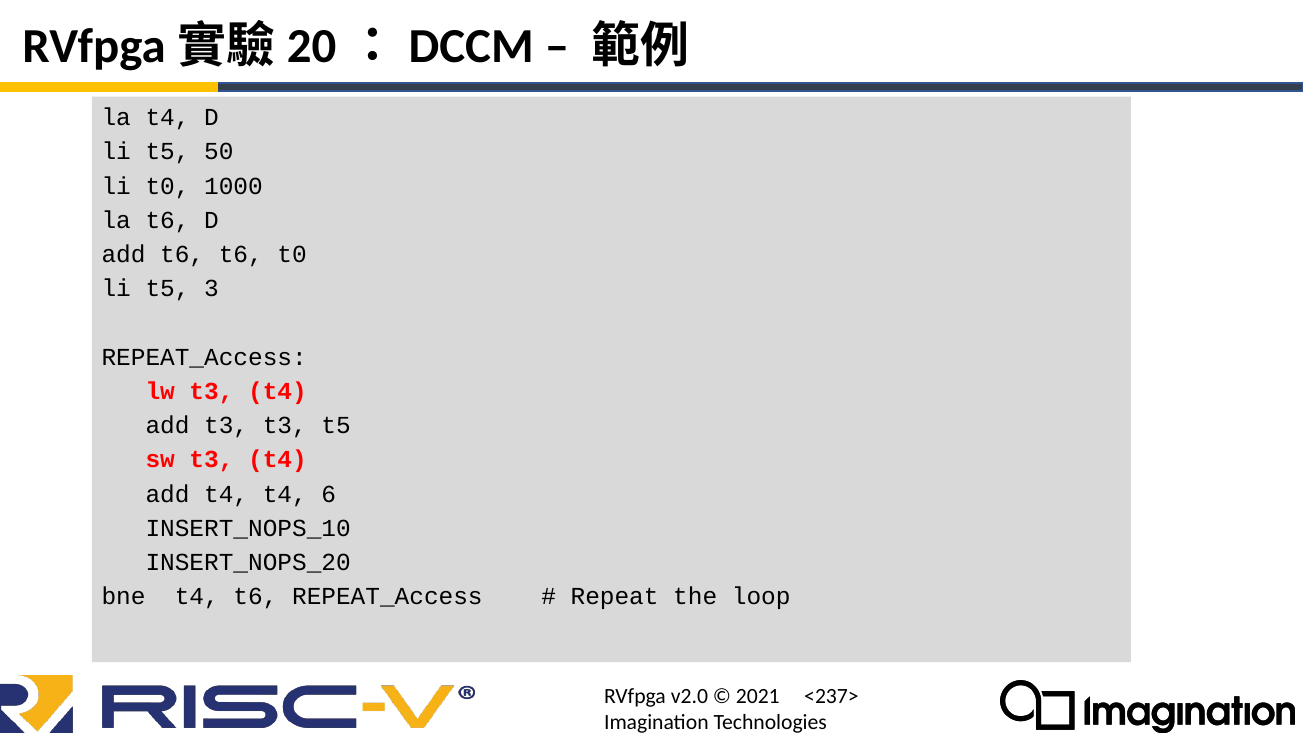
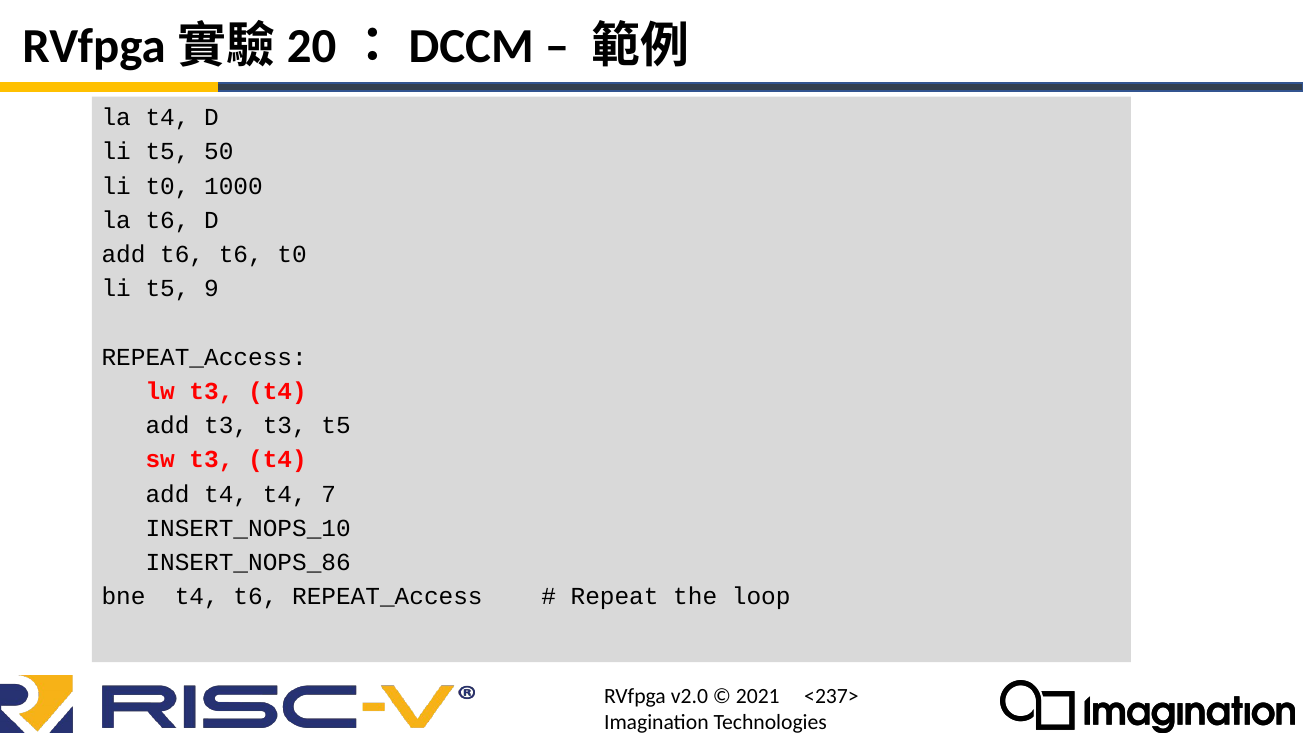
3: 3 -> 9 (211, 289)
6: 6 -> 7 (329, 494)
INSERT_NOPS_20: INSERT_NOPS_20 -> INSERT_NOPS_86 (248, 562)
